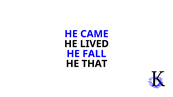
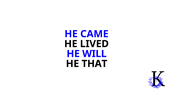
FALL: FALL -> WILL (94, 54)
